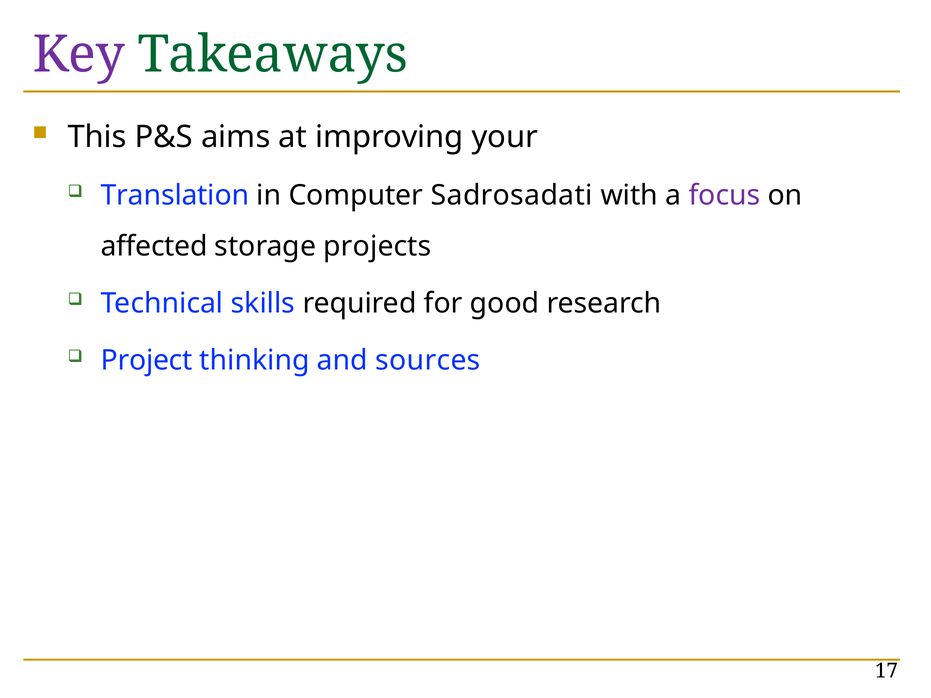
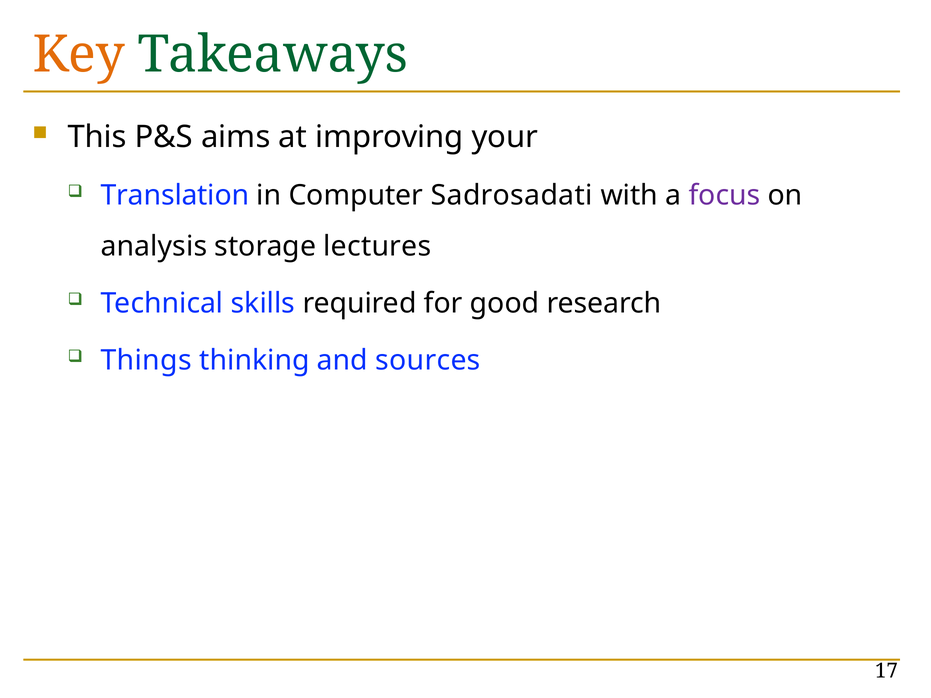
Key colour: purple -> orange (79, 55)
affected: affected -> analysis (154, 247)
projects: projects -> lectures (377, 247)
Project: Project -> Things (146, 360)
